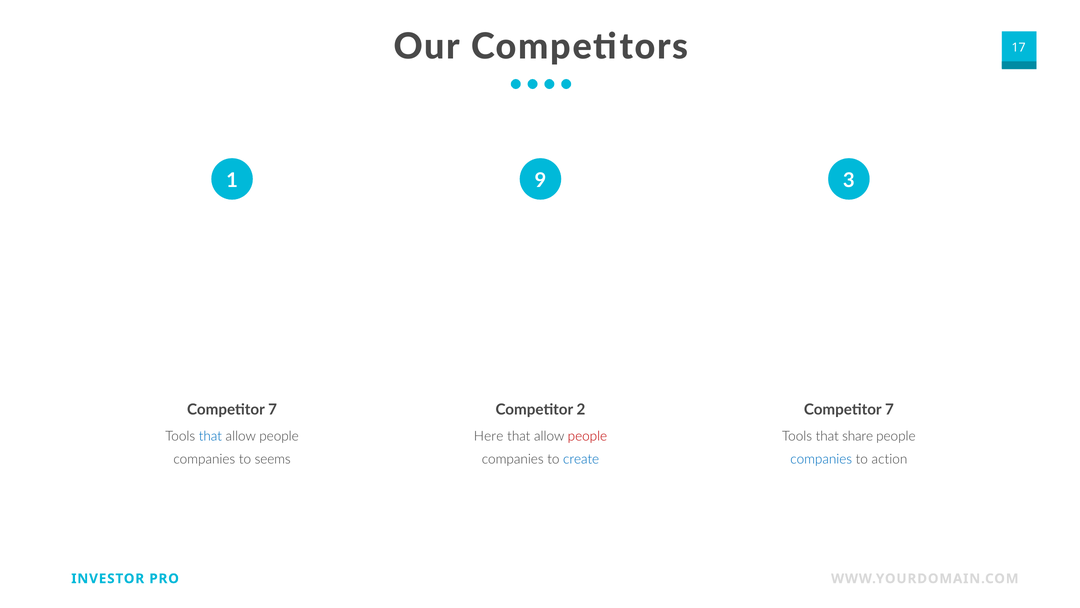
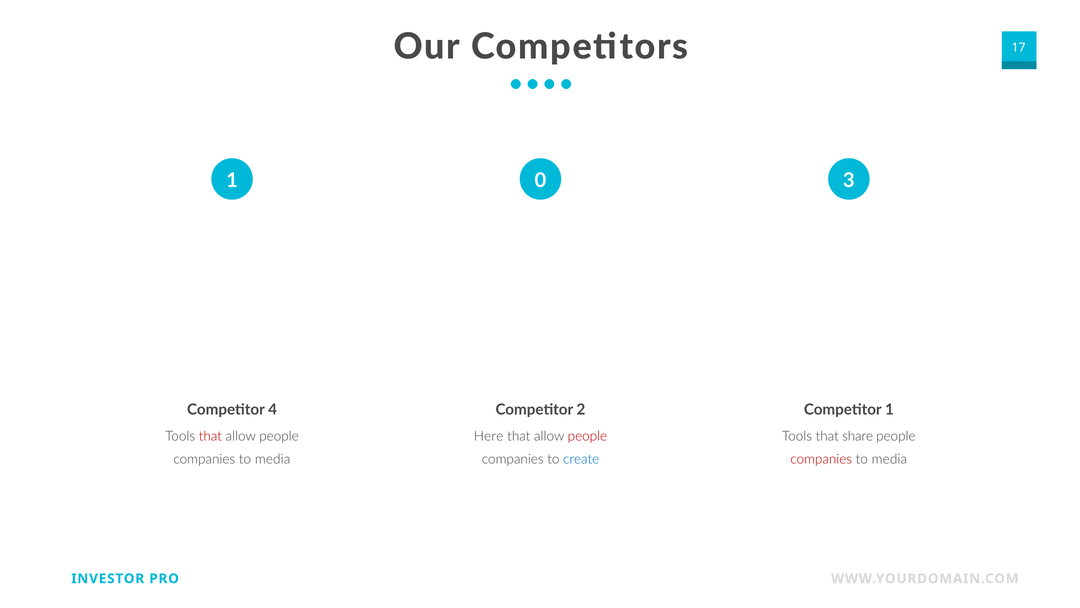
9: 9 -> 0 (540, 180)
7: 7 -> 4 (273, 410)
7: 7 -> 1 (889, 410)
that colour: blue -> red (210, 436)
seems: seems -> media (273, 459)
companies colour: blue -> red (821, 459)
action: action -> media (889, 459)
